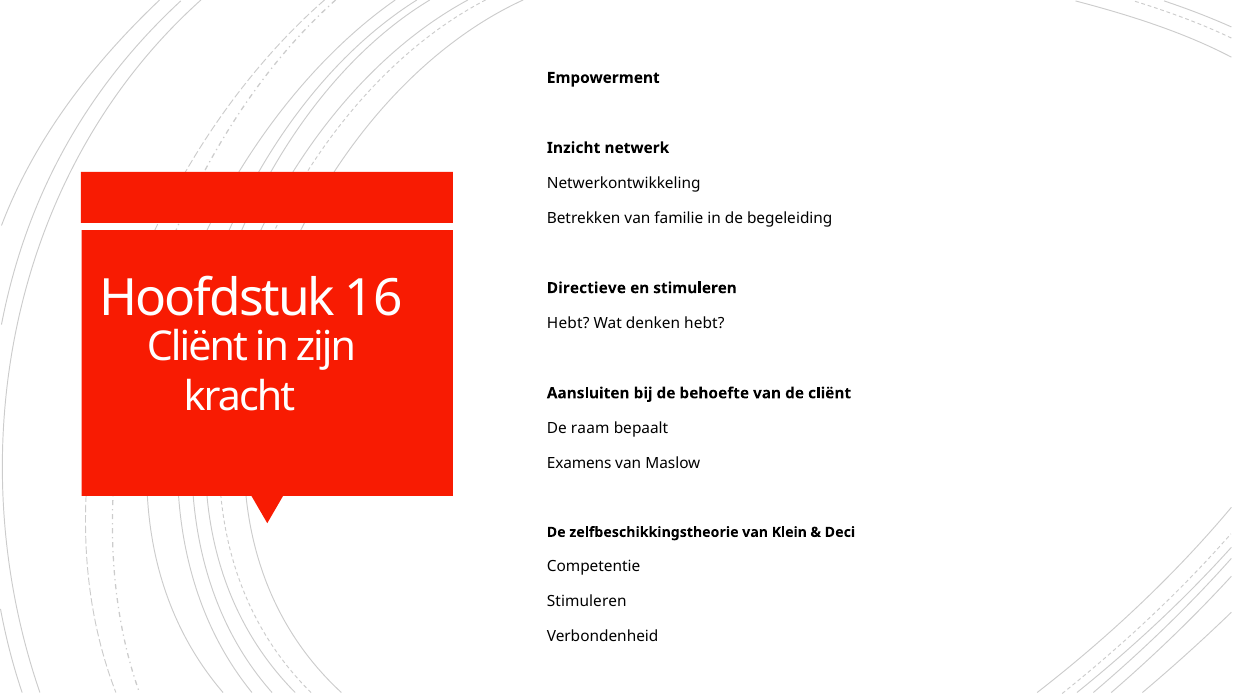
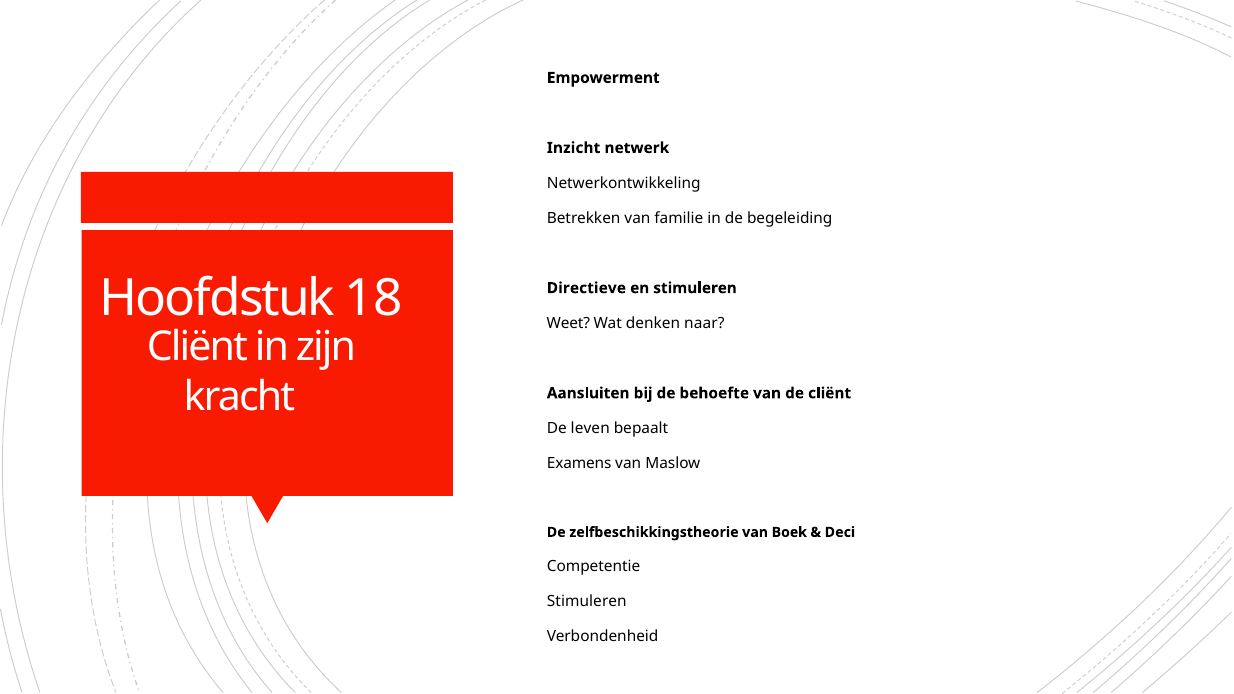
16: 16 -> 18 (374, 299)
Hebt: Hebt -> Weet (568, 323)
denken hebt: hebt -> naar (704, 323)
raam: raam -> leven (590, 428)
Klein: Klein -> Boek (789, 532)
